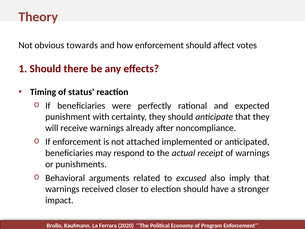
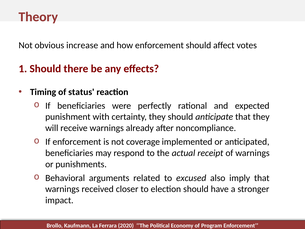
towards: towards -> increase (82, 45)
attached: attached -> coverage (143, 142)
